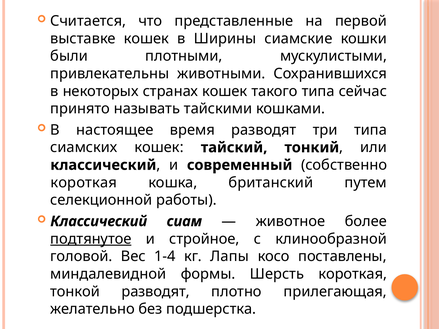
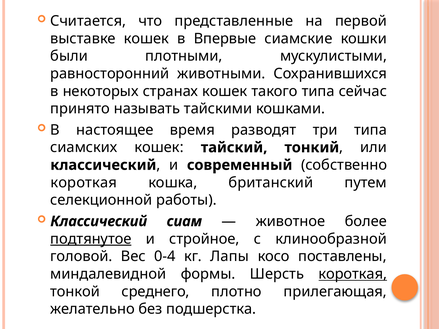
Ширины: Ширины -> Впервые (225, 39)
привлекательны: привлекательны -> равносторонний (110, 74)
1-4: 1-4 -> 0-4 (165, 257)
короткая underline: none -> present (353, 274)
тонкой разводят: разводят -> среднего (156, 292)
